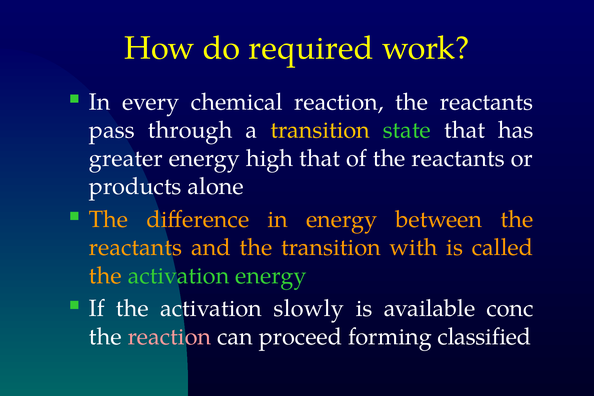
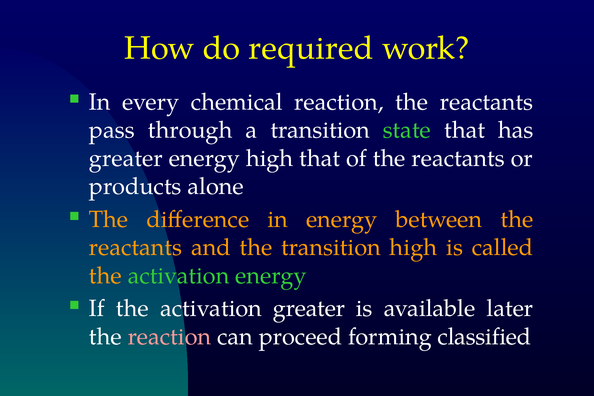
transition colour: yellow -> white (320, 130)
transition with: with -> high (413, 248)
activation slowly: slowly -> greater (309, 309)
conc: conc -> later (510, 309)
